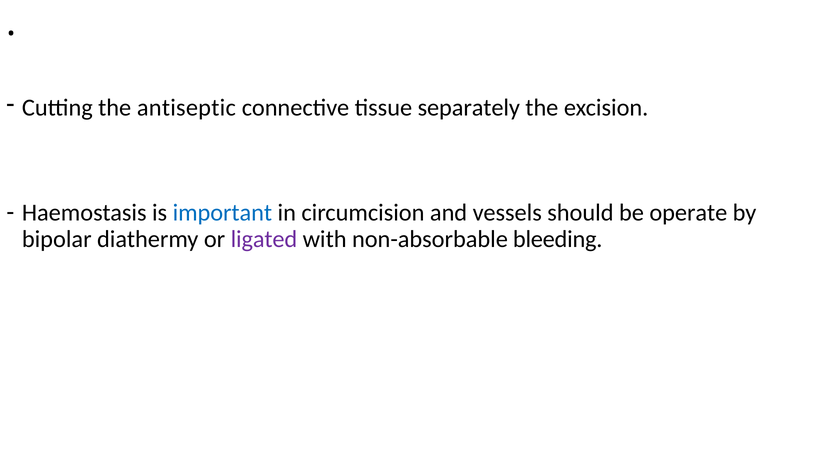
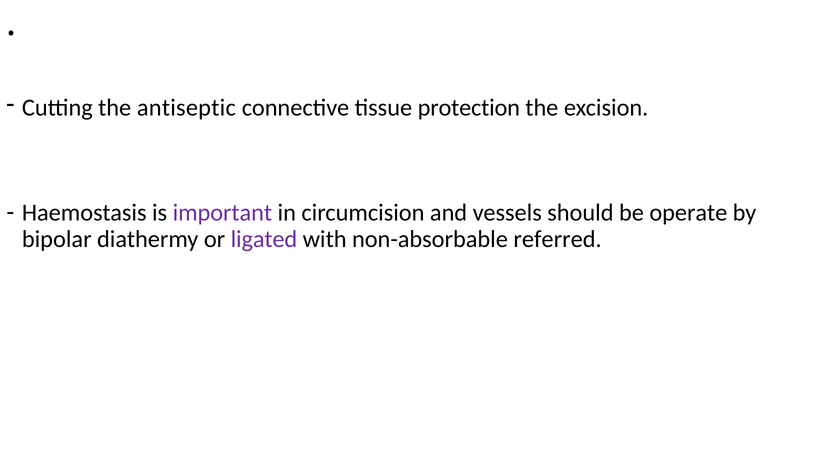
separately: separately -> protection (469, 108)
important colour: blue -> purple (222, 213)
bleeding: bleeding -> referred (558, 239)
